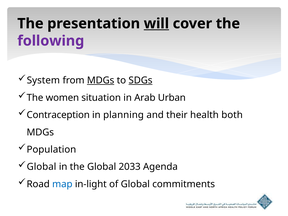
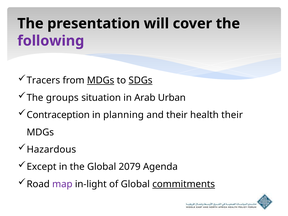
will underline: present -> none (156, 24)
System: System -> Tracers (43, 80)
women: women -> groups (62, 98)
health both: both -> their (232, 115)
Population: Population -> Hazardous (51, 150)
Global: Global -> Except (42, 167)
2033: 2033 -> 2079 (130, 167)
map colour: blue -> purple (62, 184)
commitments underline: none -> present (184, 184)
